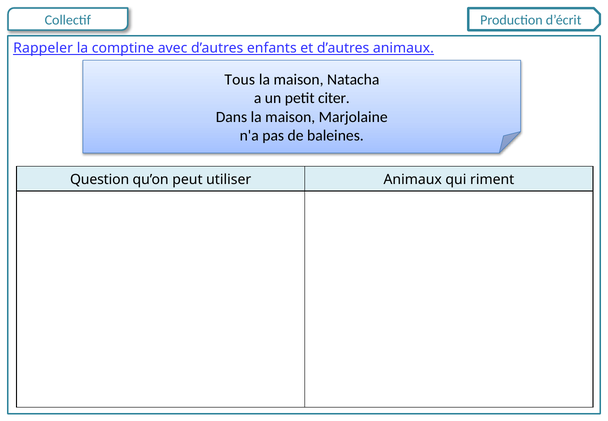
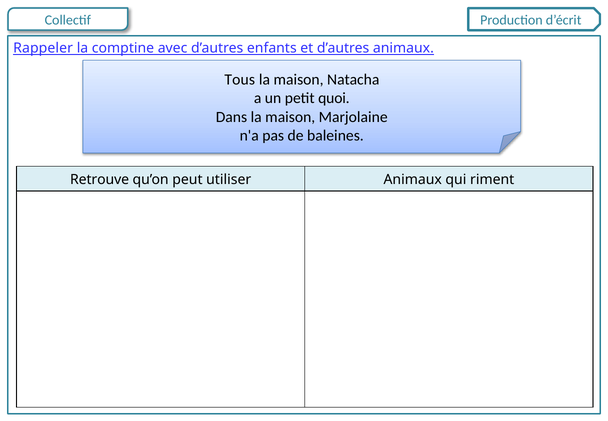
citer: citer -> quoi (334, 98)
Question: Question -> Retrouve (100, 179)
